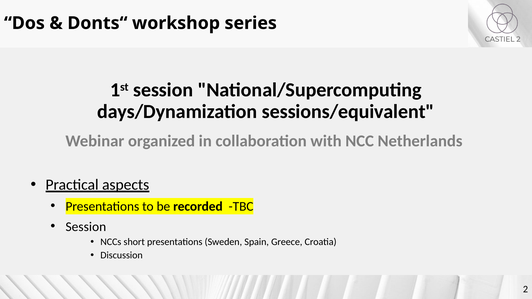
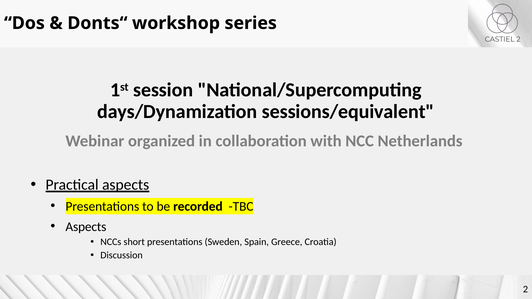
Session: Session -> Aspects (86, 227)
